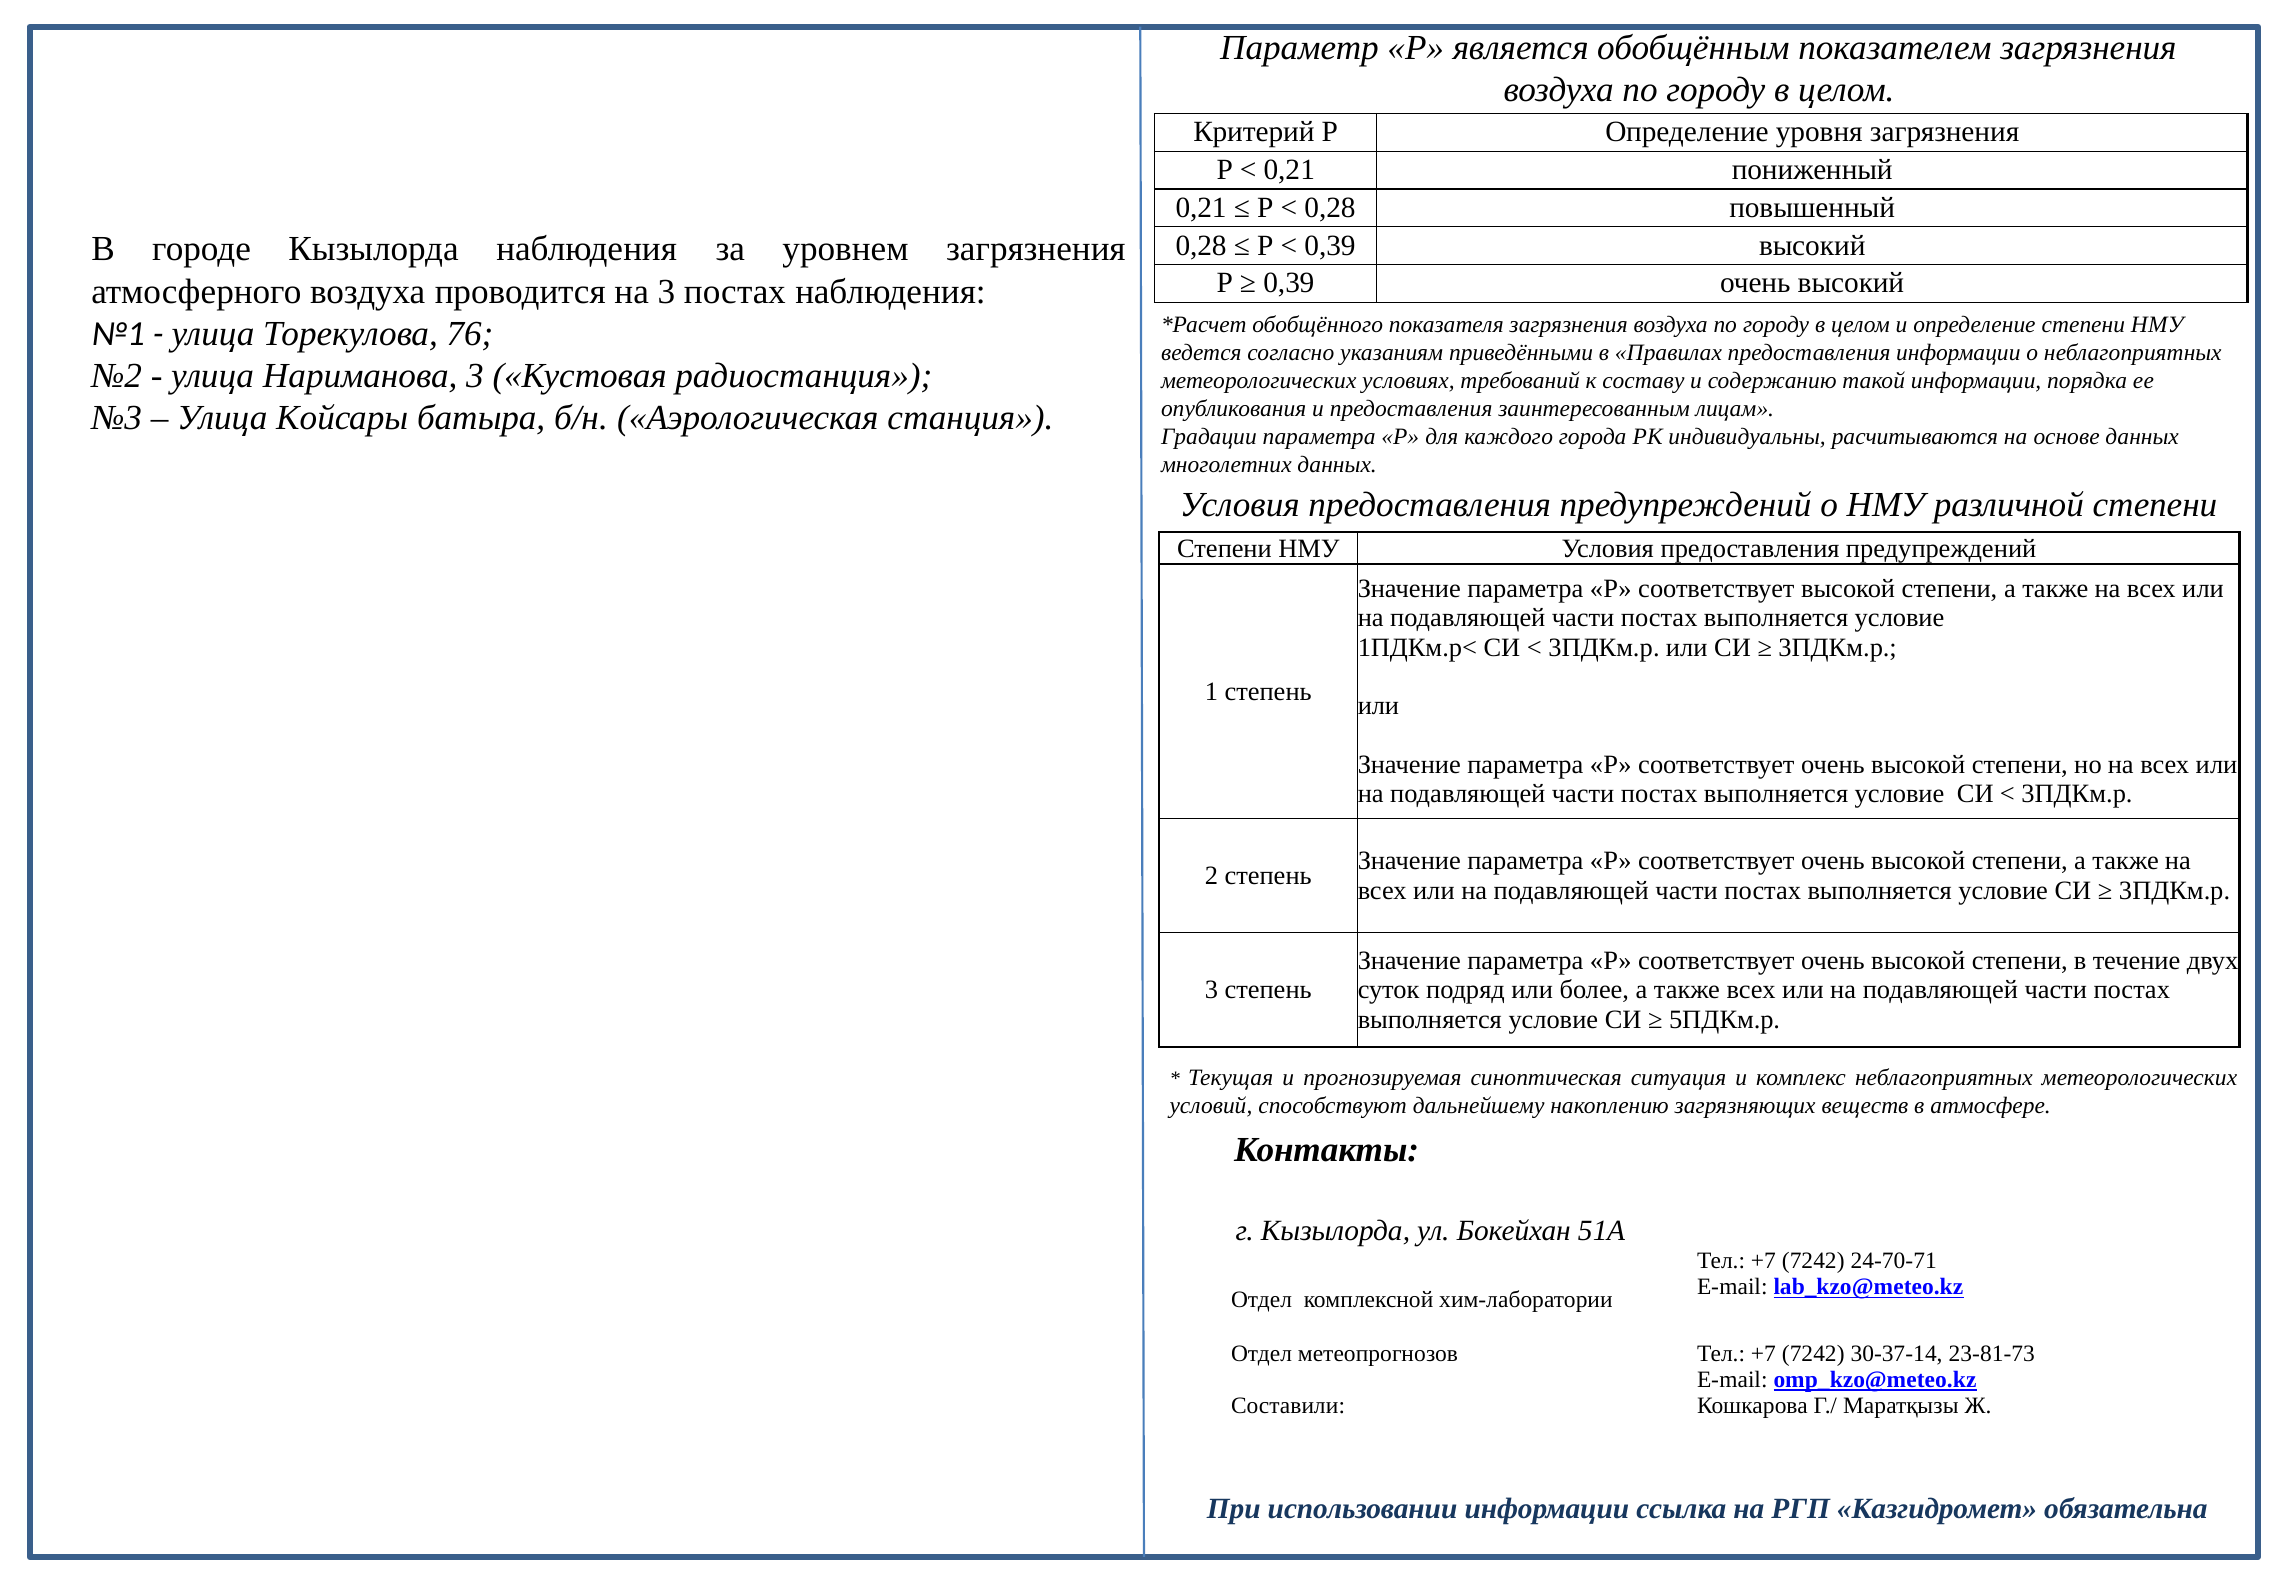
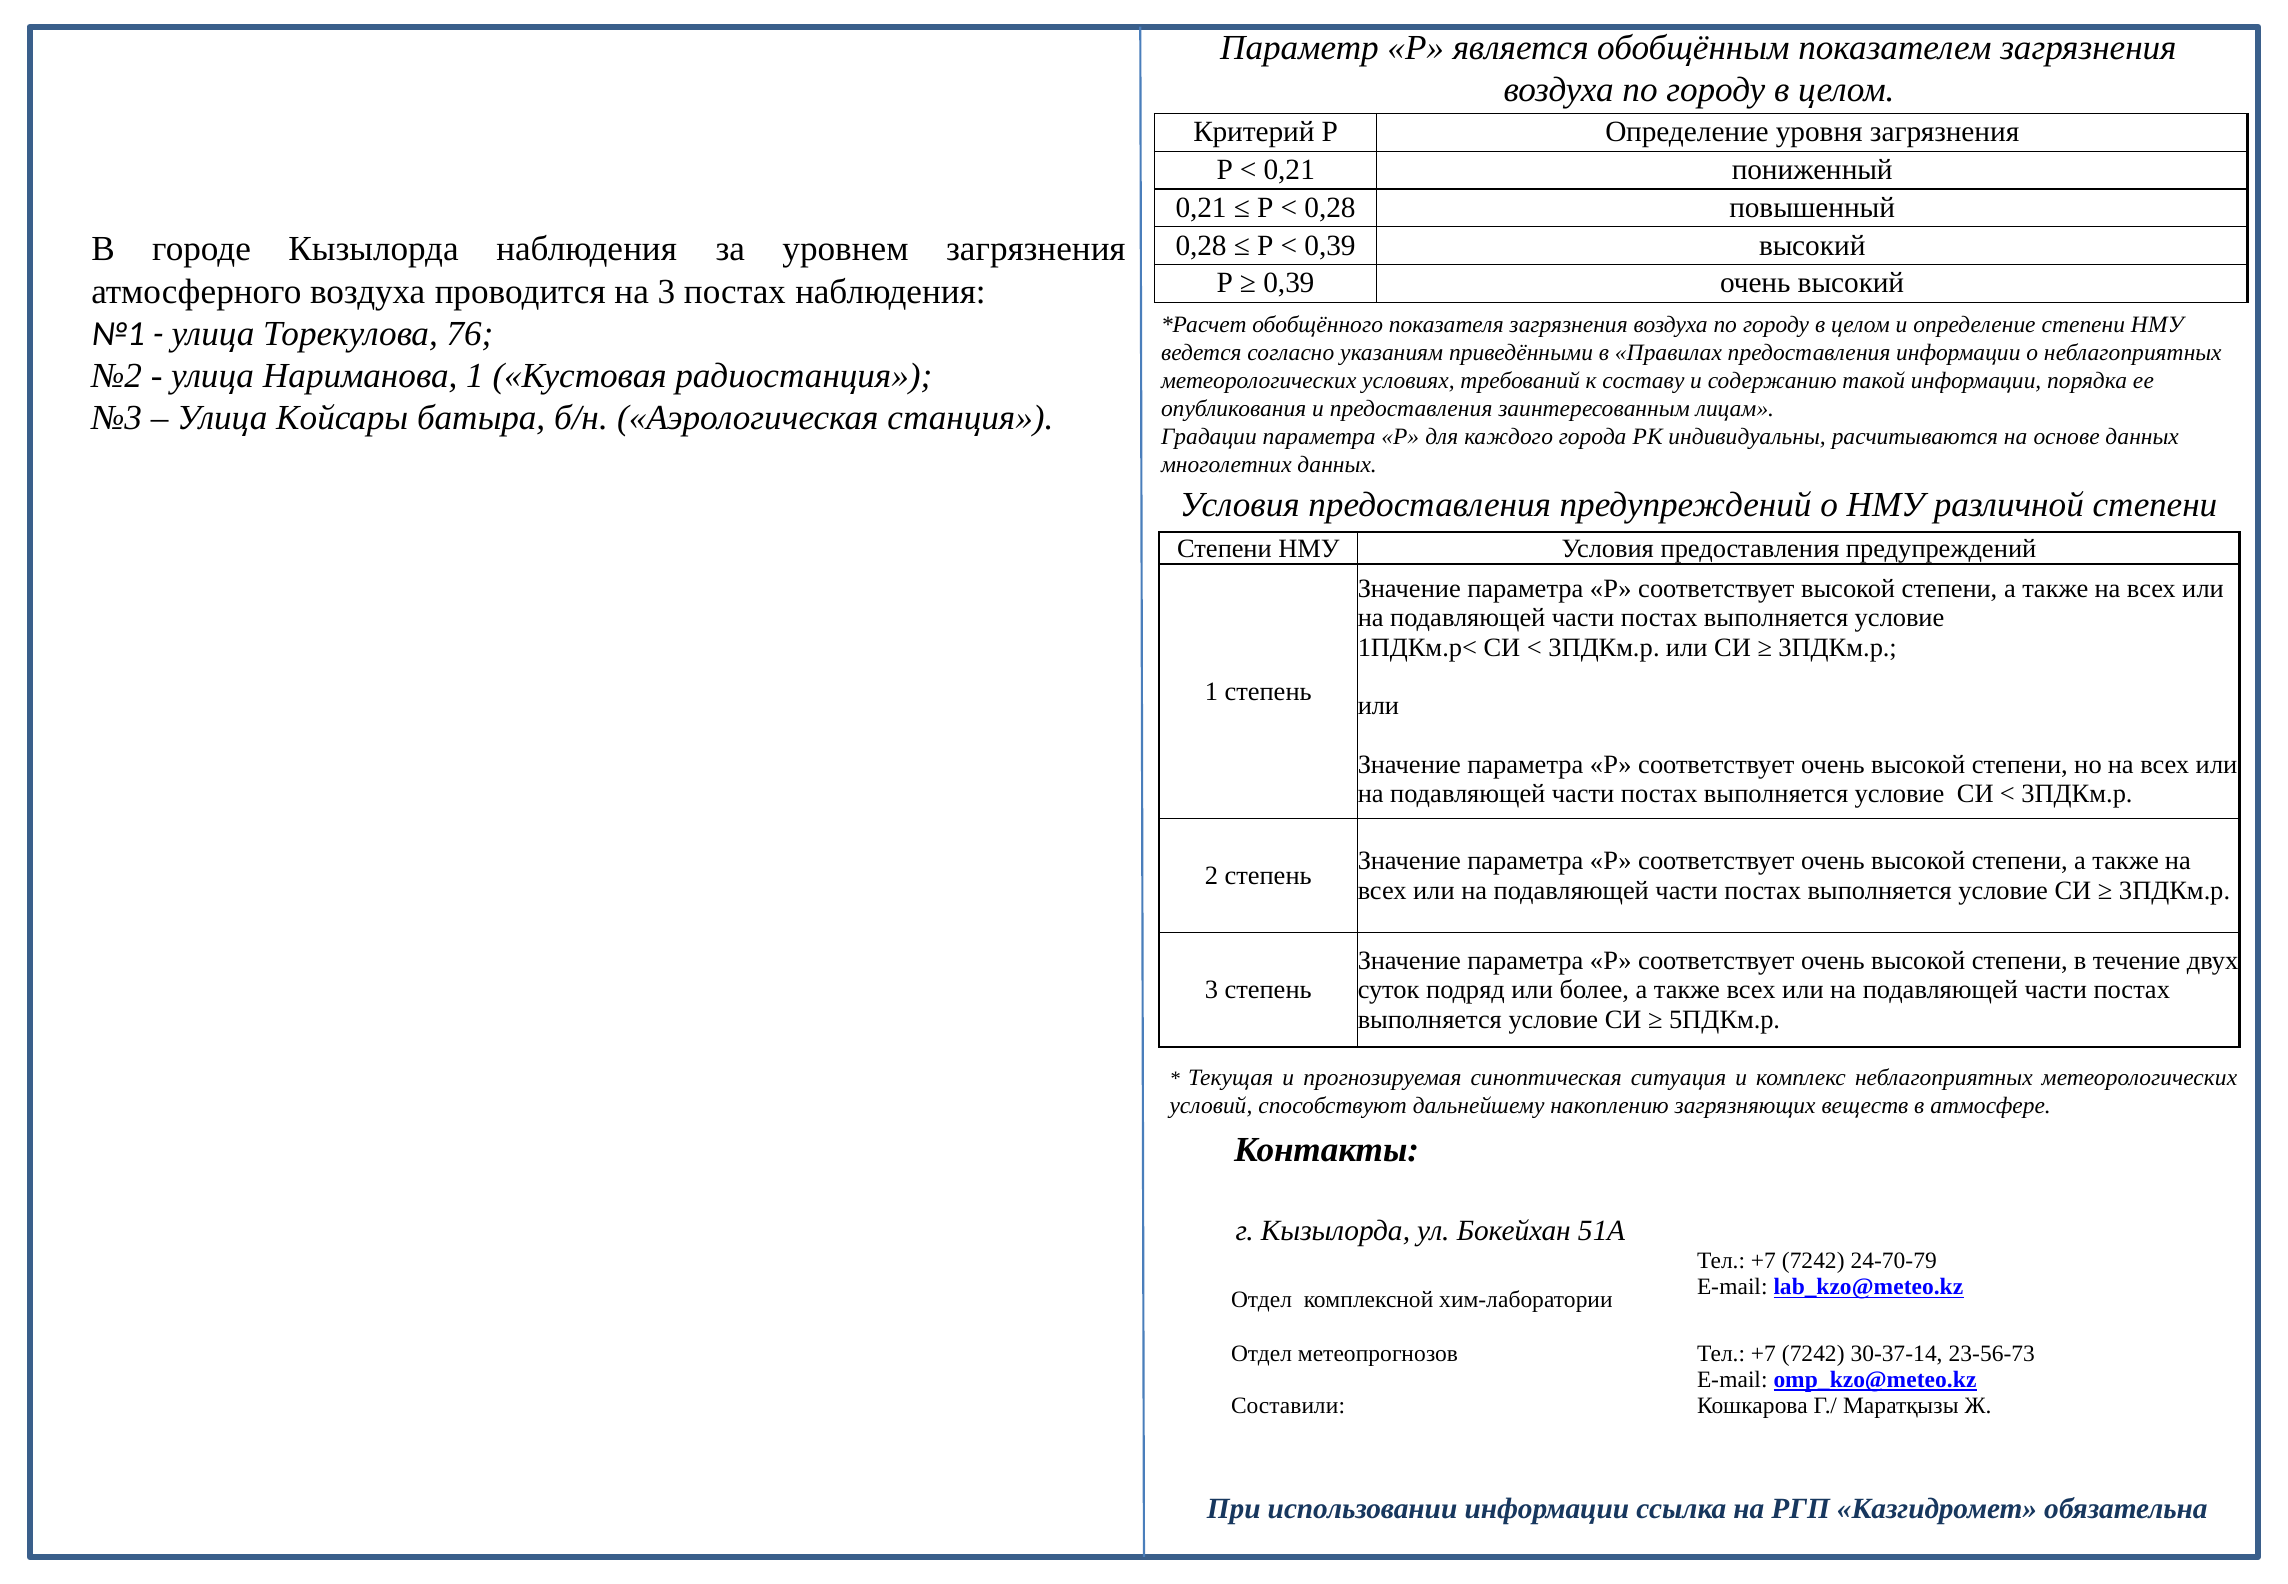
Нариманова 3: 3 -> 1 (475, 376)
24-70-71: 24-70-71 -> 24-70-79 (1894, 1261)
23-81-73: 23-81-73 -> 23-56-73 (1992, 1354)
